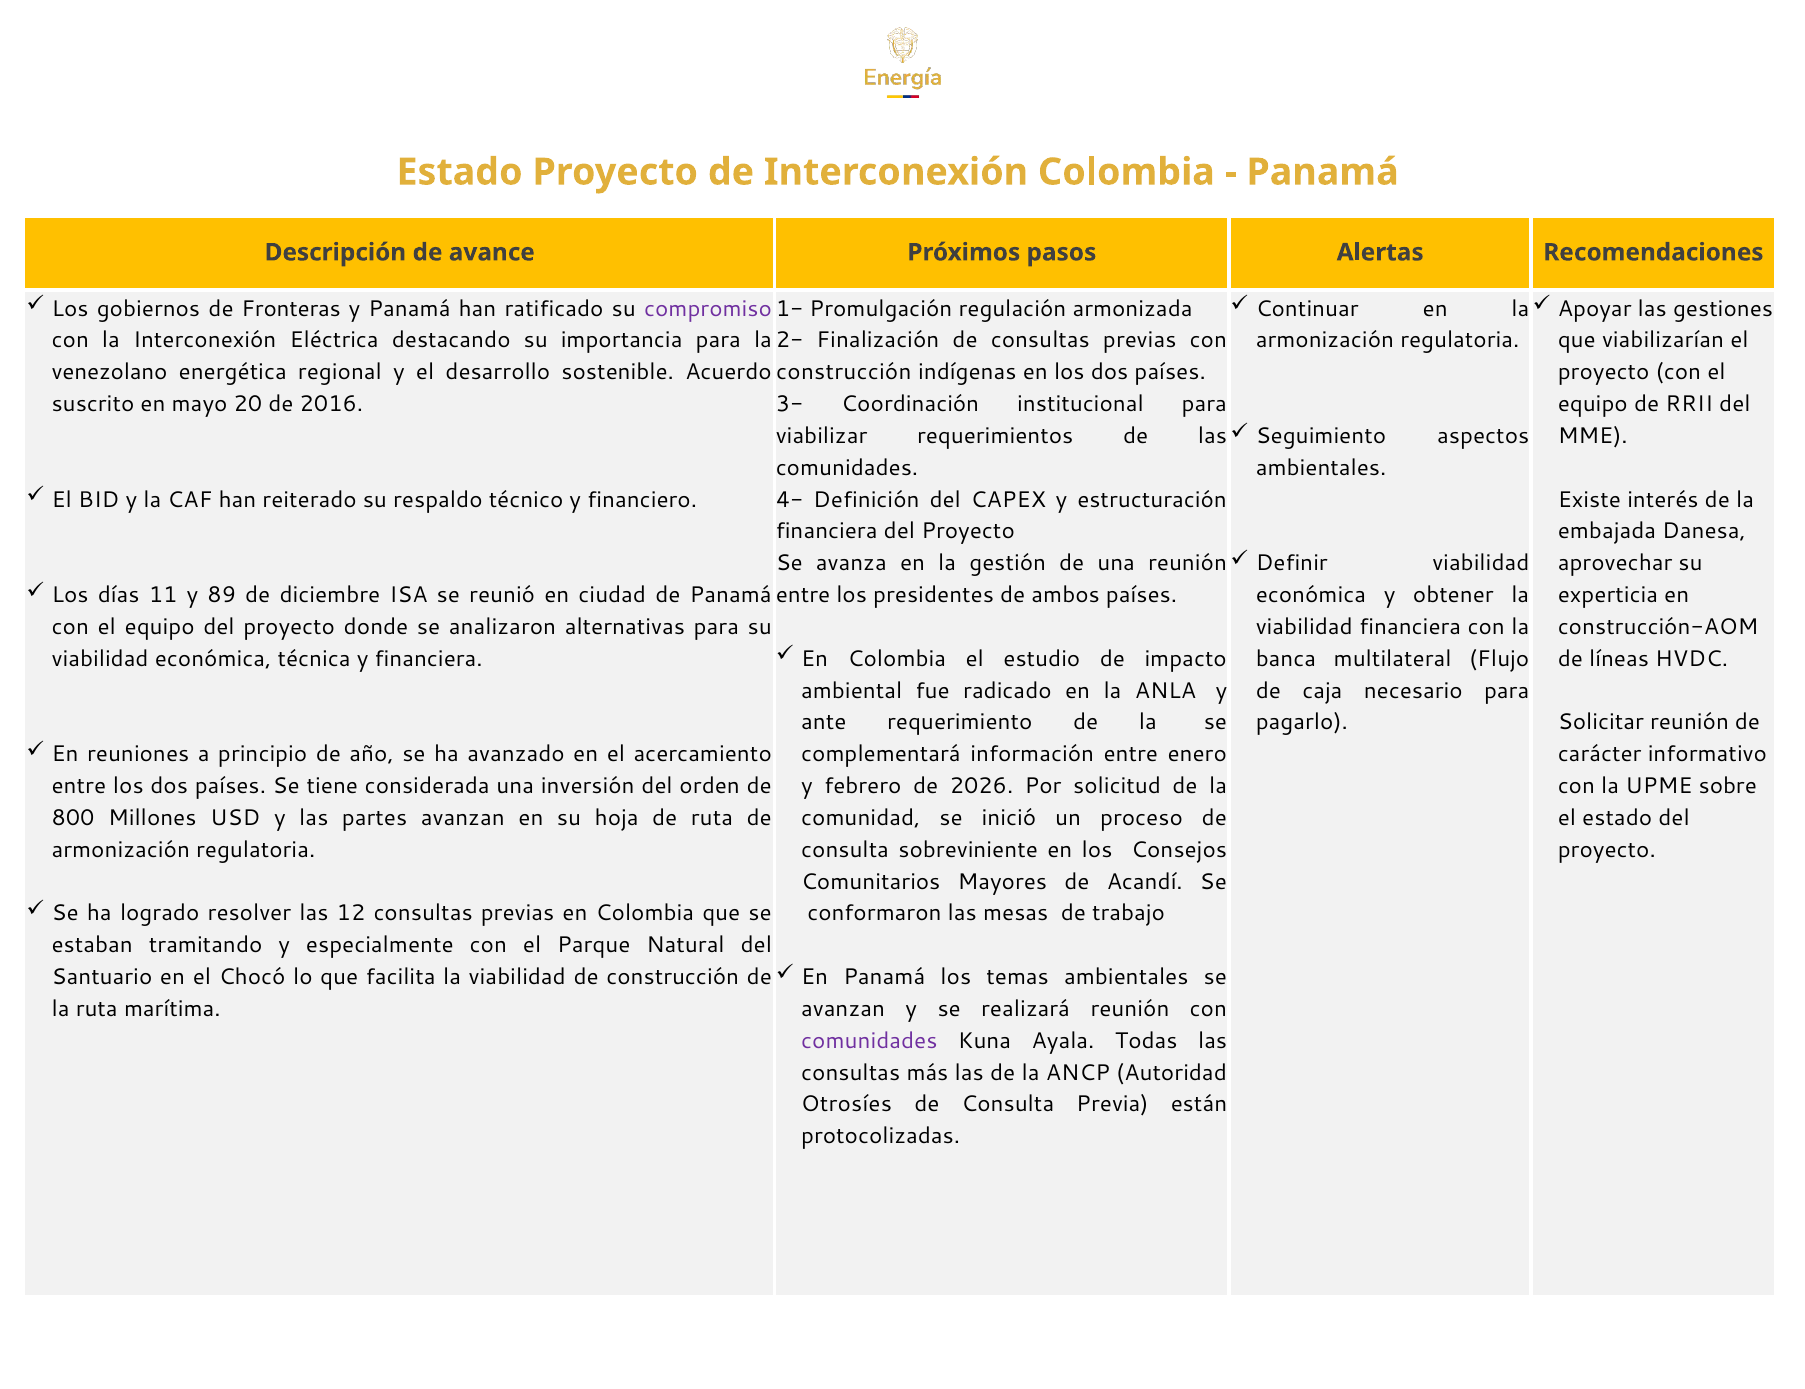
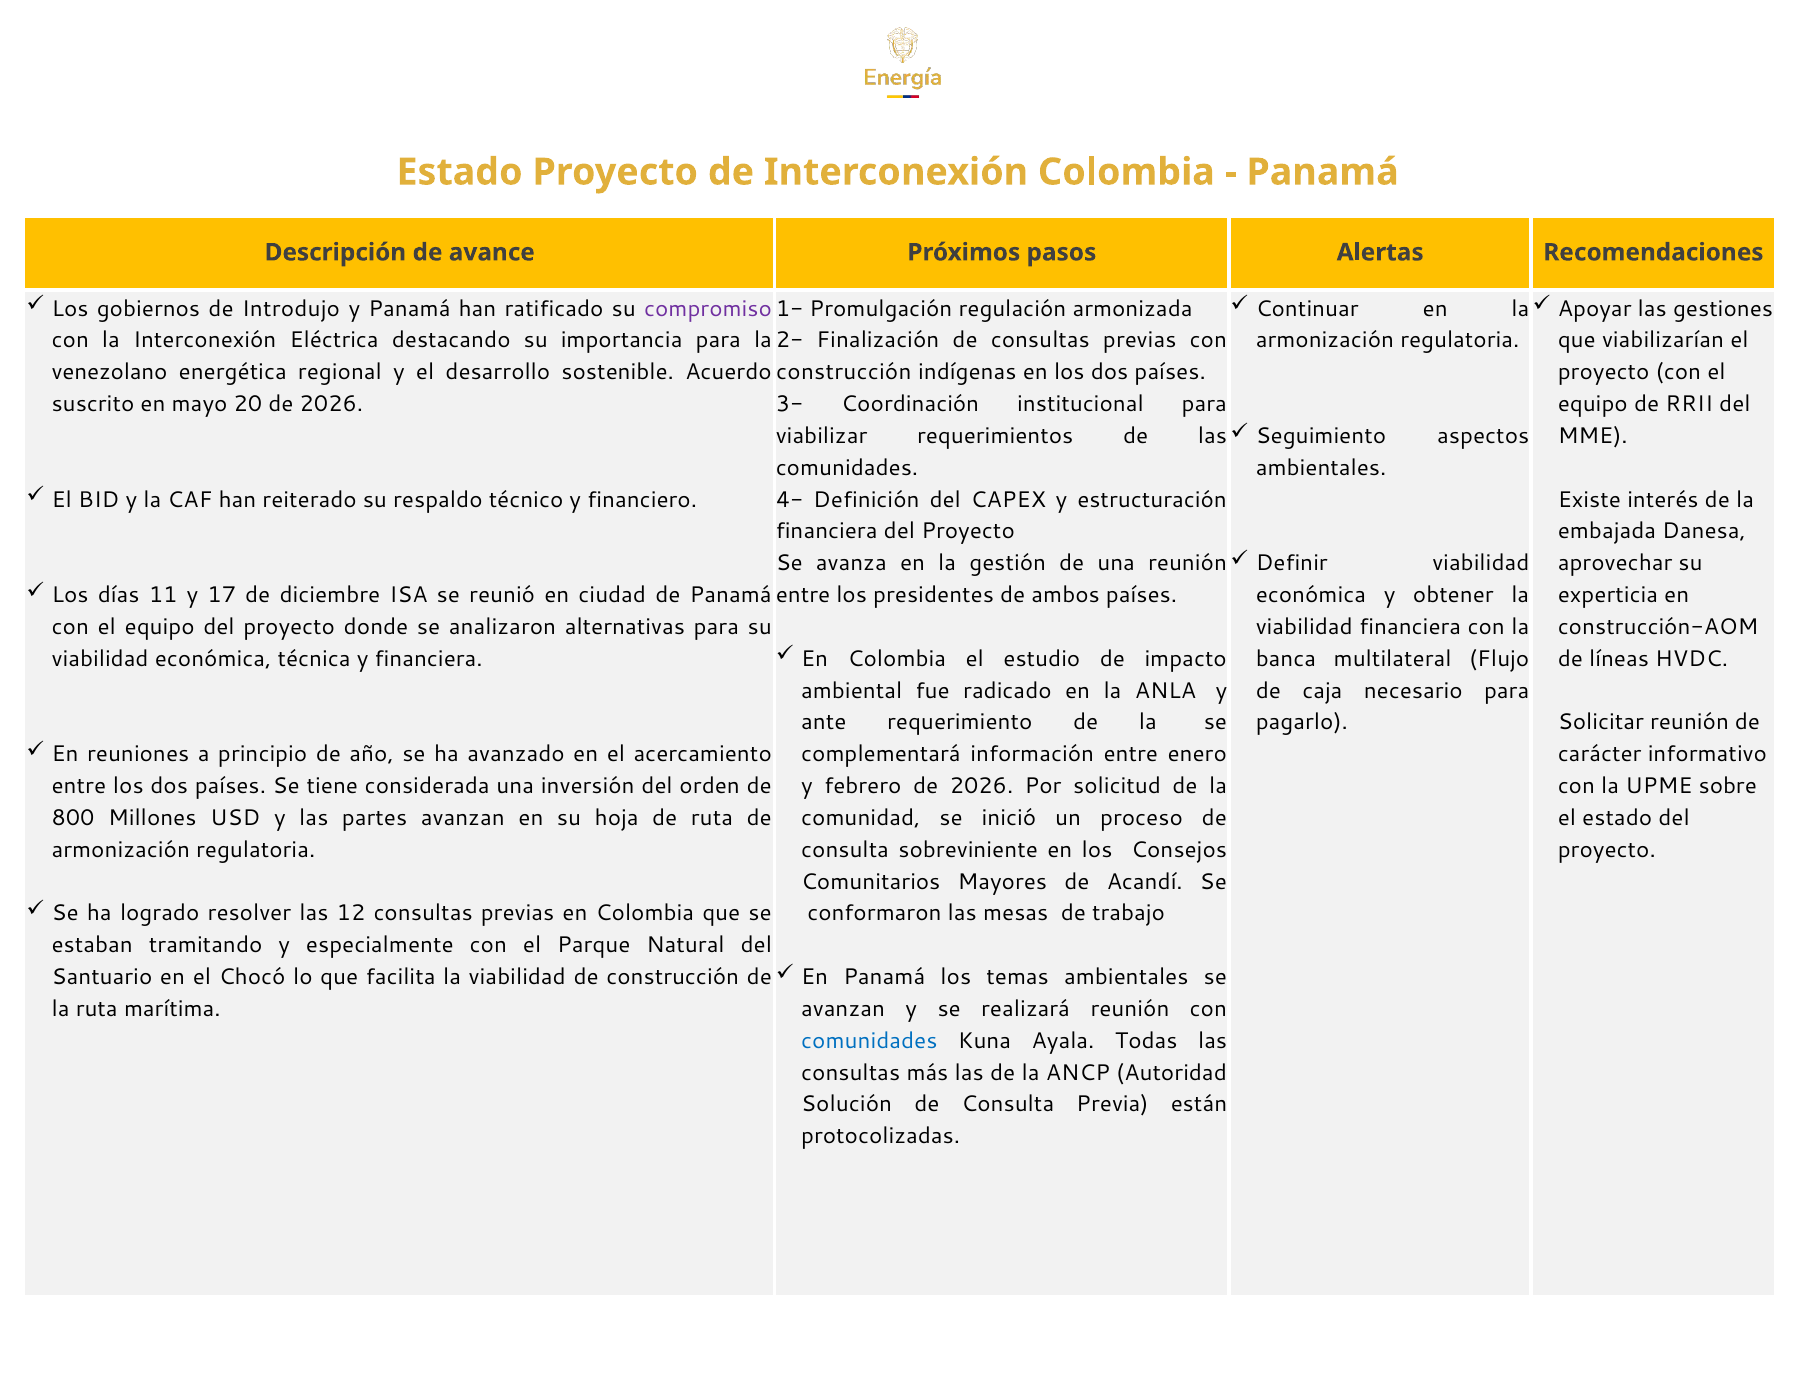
Fronteras: Fronteras -> Introdujo (291, 308)
20 de 2016: 2016 -> 2026 (331, 404)
89: 89 -> 17 (222, 595)
comunidades colour: purple -> blue (869, 1040)
Otrosíes: Otrosíes -> Solución (847, 1104)
